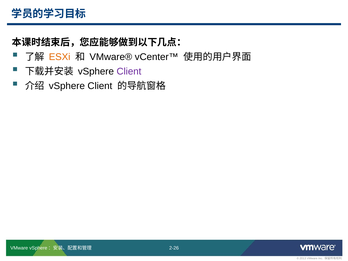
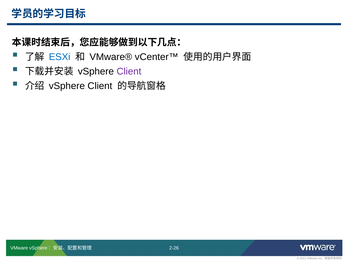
ESXi colour: orange -> blue (60, 57)
